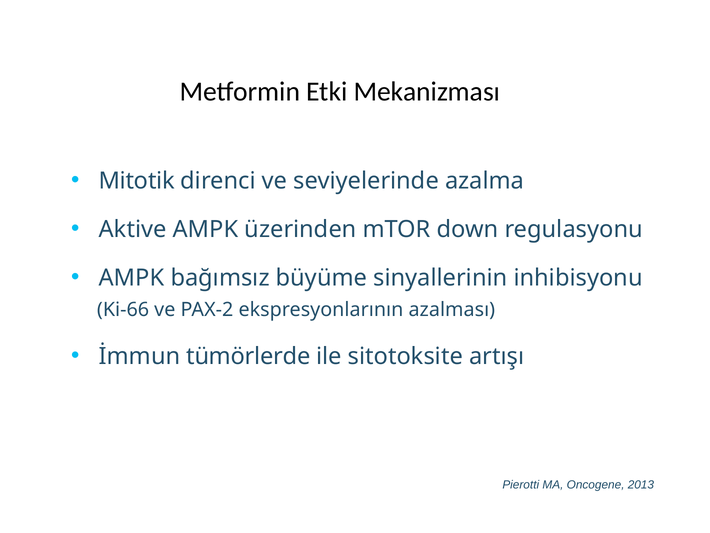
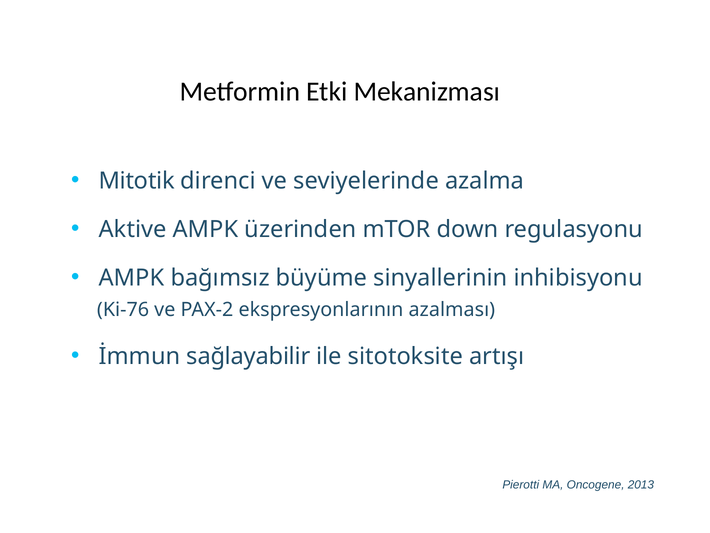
Ki-66: Ki-66 -> Ki-76 (123, 309)
tümörlerde: tümörlerde -> sağlayabilir (248, 356)
